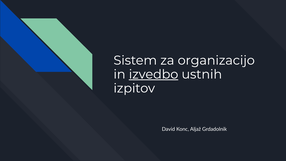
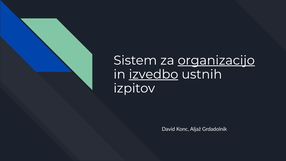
organizacijo underline: none -> present (216, 60)
